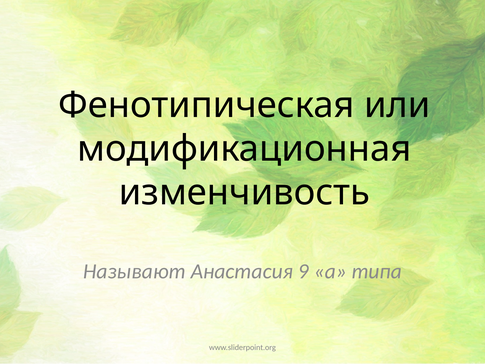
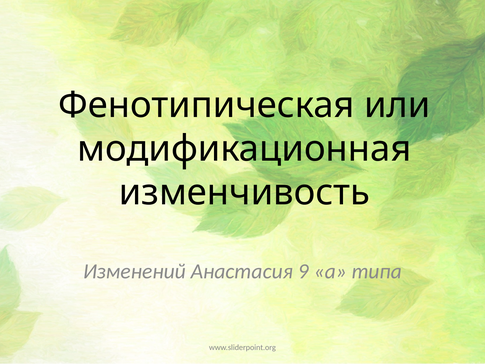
Называют: Называют -> Изменений (134, 271)
